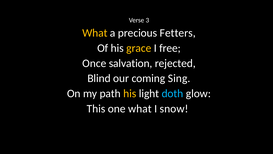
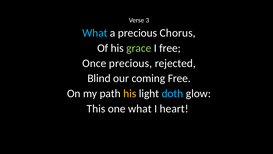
What colour: yellow -> light blue (95, 33)
Fetters: Fetters -> Chorus (178, 33)
grace colour: yellow -> light green (139, 48)
Once salvation: salvation -> precious (131, 63)
coming Sing: Sing -> Free (179, 78)
snow: snow -> heart (174, 108)
